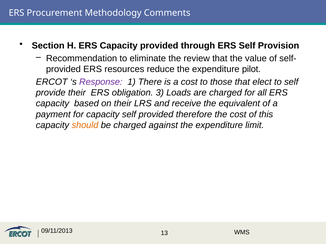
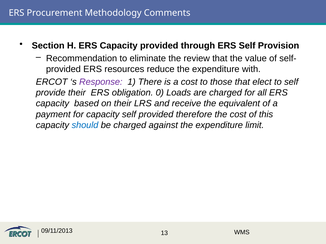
pilot: pilot -> with (251, 69)
3: 3 -> 0 (160, 93)
should colour: orange -> blue (85, 125)
